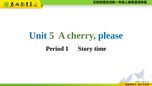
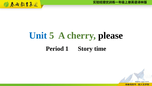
please colour: blue -> black (111, 35)
